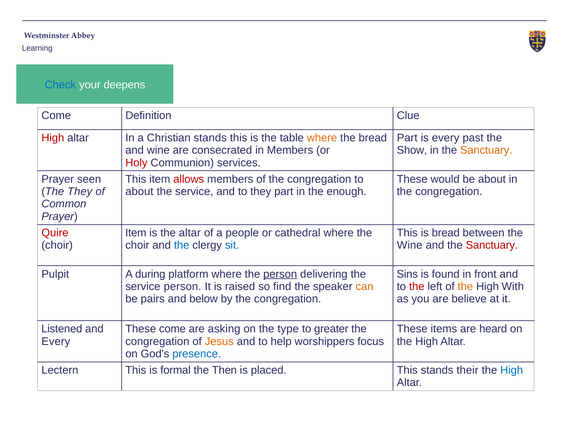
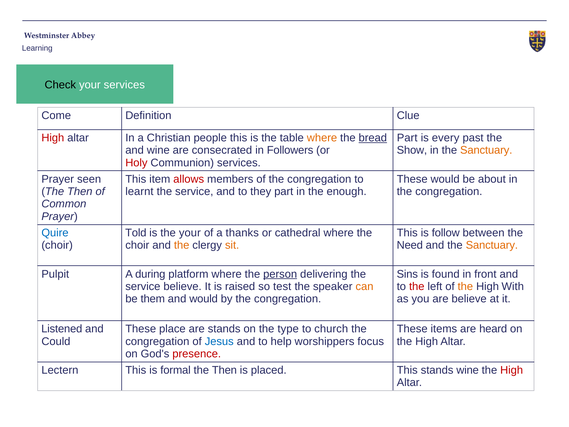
Check colour: blue -> black (60, 85)
your deepens: deepens -> services (124, 85)
Christian stands: stands -> people (210, 138)
bread underline: none -> present (373, 138)
in Members: Members -> Followers (290, 150)
They: They -> Then (80, 191)
about: about -> learnt (139, 191)
Quire colour: red -> blue (55, 233)
Item: Item -> Told (136, 233)
the altar: altar -> your (190, 233)
people: people -> thanks (242, 233)
is bread: bread -> follow (446, 233)
the colour: blue -> orange (182, 245)
sit colour: blue -> orange (232, 245)
Wine: Wine -> Need (410, 245)
Sanctuary colour: red -> orange (492, 245)
service person: person -> believe (183, 286)
find: find -> test (282, 286)
pairs: pairs -> them (153, 299)
and below: below -> would (204, 299)
These come: come -> place (172, 329)
are asking: asking -> stands (224, 329)
greater: greater -> church (331, 329)
Every: Every -> Could (56, 341)
Jesus colour: orange -> blue (219, 341)
presence colour: blue -> red (197, 354)
stands their: their -> wine (468, 370)
High colour: blue -> red (512, 370)
